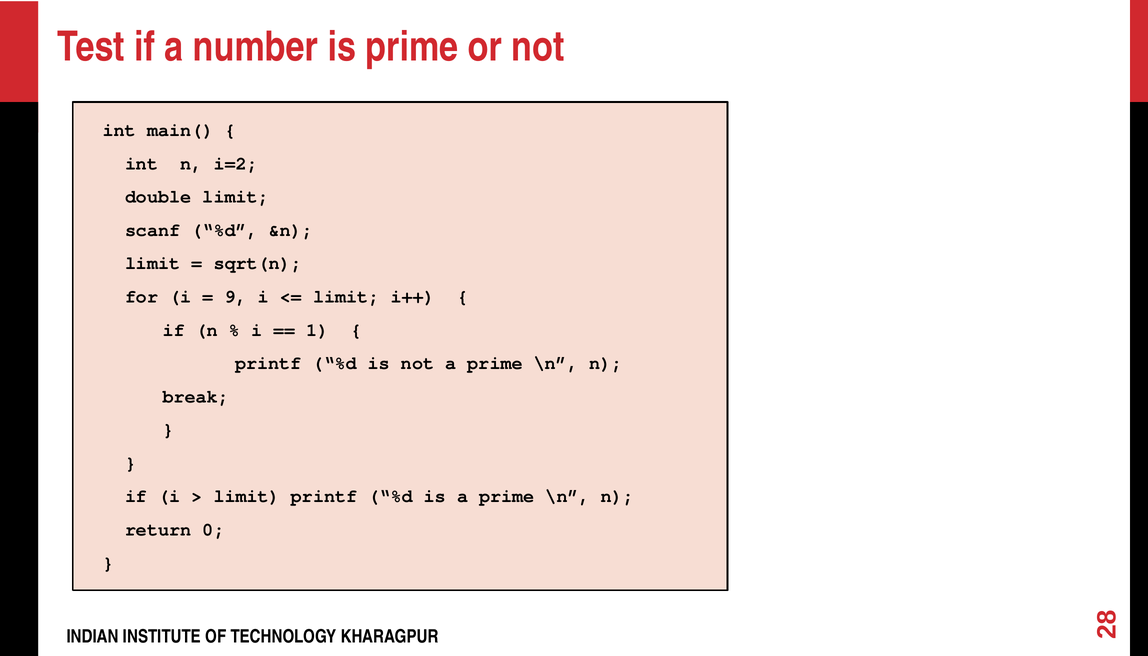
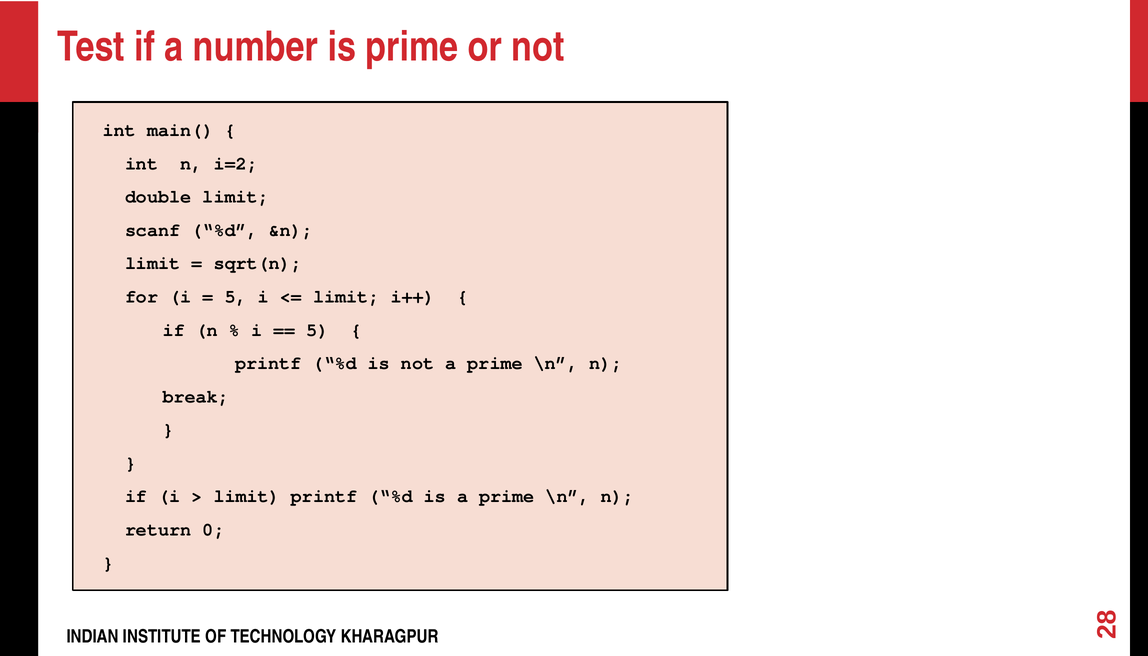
9: 9 -> 5 (236, 297)
1: 1 -> 5 (318, 330)
